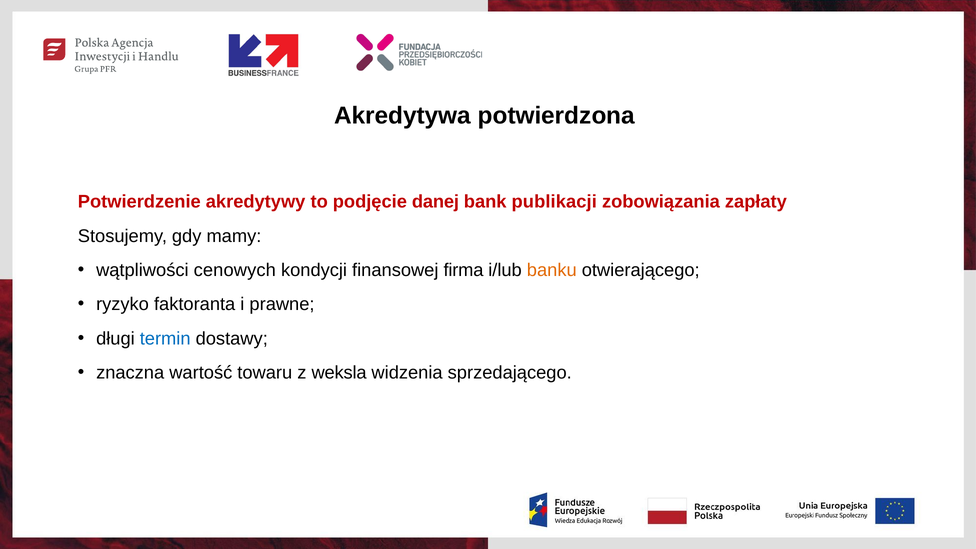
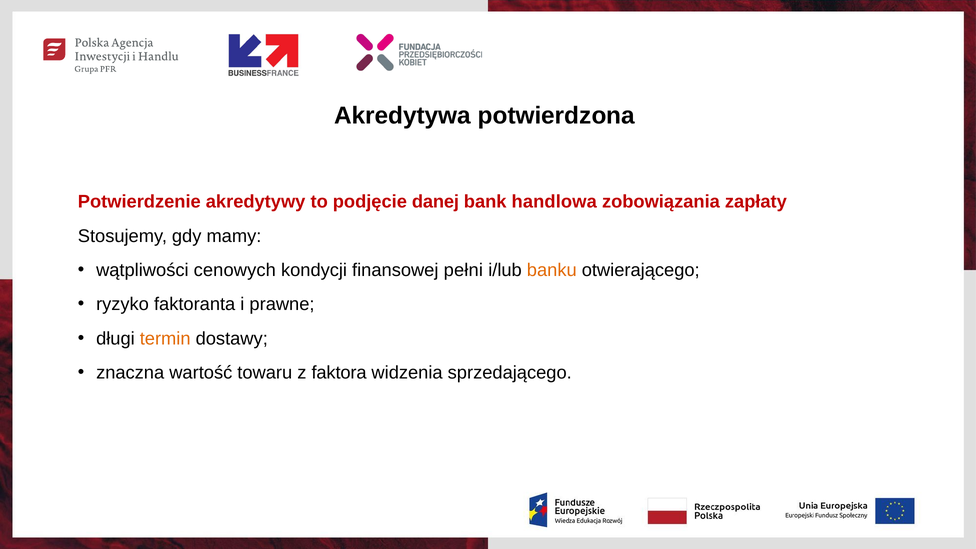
publikacji: publikacji -> handlowa (554, 202)
firma: firma -> pełni (463, 270)
termin colour: blue -> orange (165, 339)
weksla: weksla -> faktora (339, 373)
